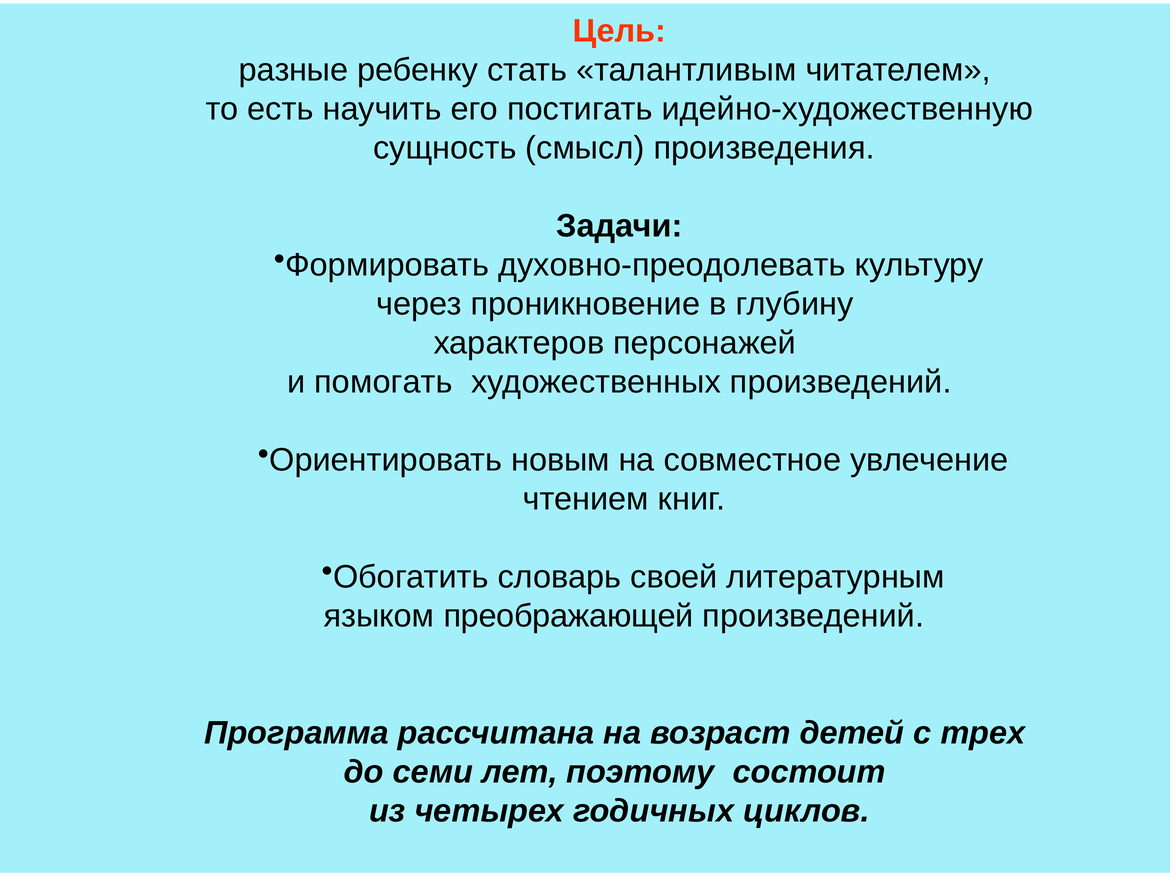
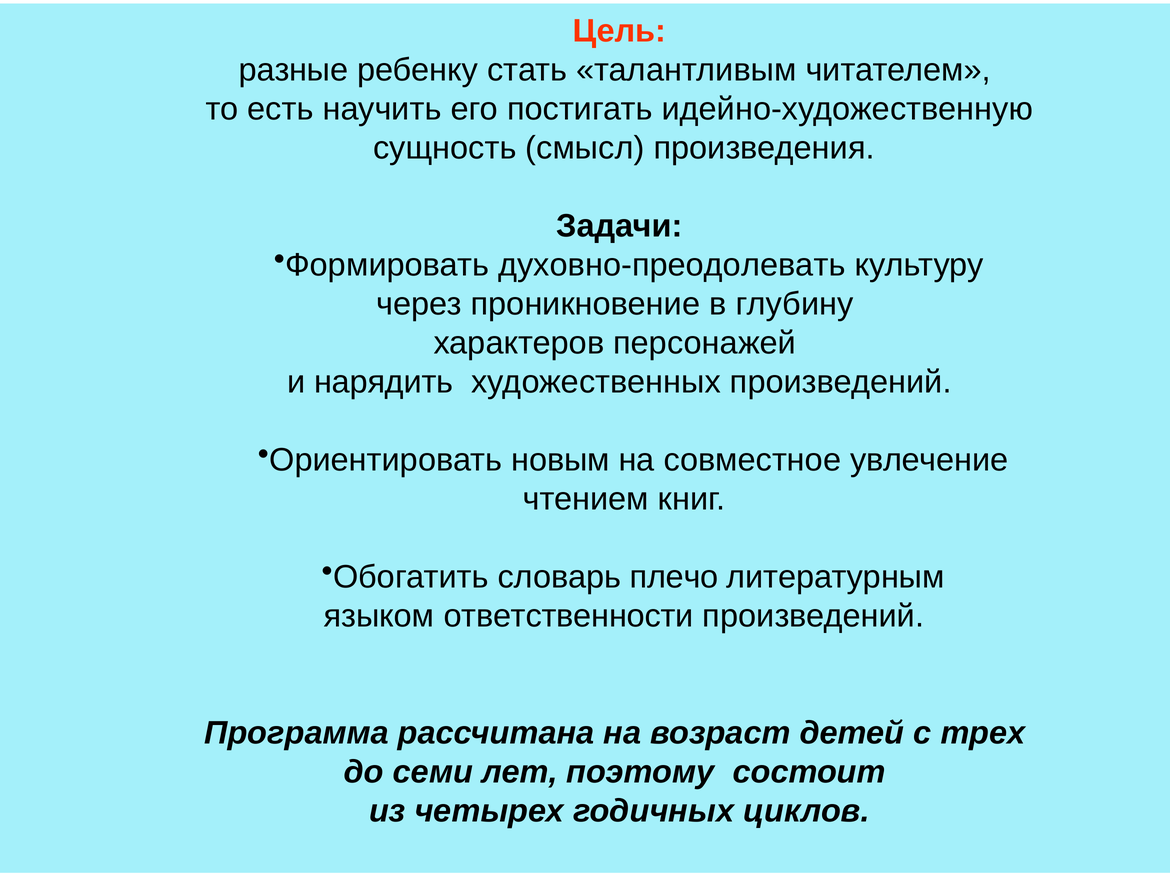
помогать: помогать -> нарядить (384, 382)
своей: своей -> плечо (674, 577)
преображающей: преображающей -> ответственности (569, 616)
